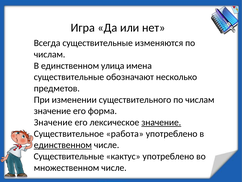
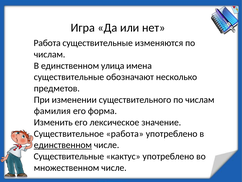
Всегда: Всегда -> Работа (47, 43)
значение: значение -> фамилия (52, 111)
Значение: Значение -> Изменить (53, 122)
значение underline: present -> none (161, 122)
